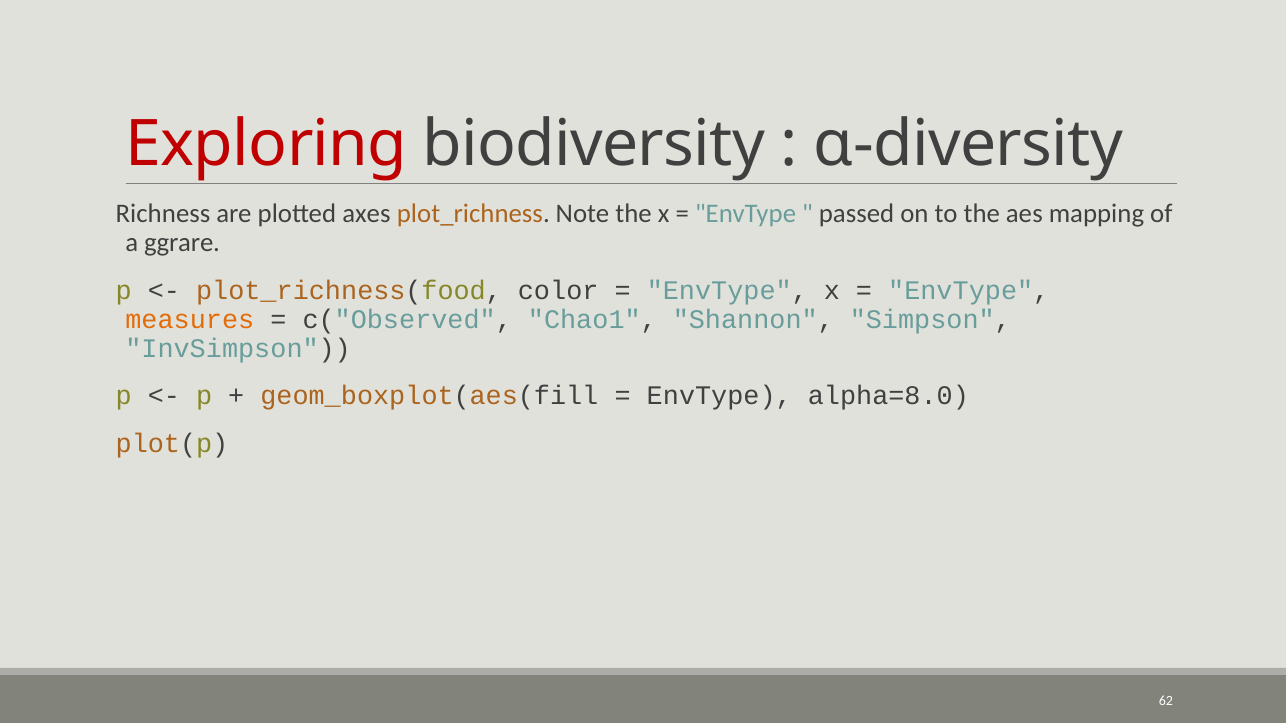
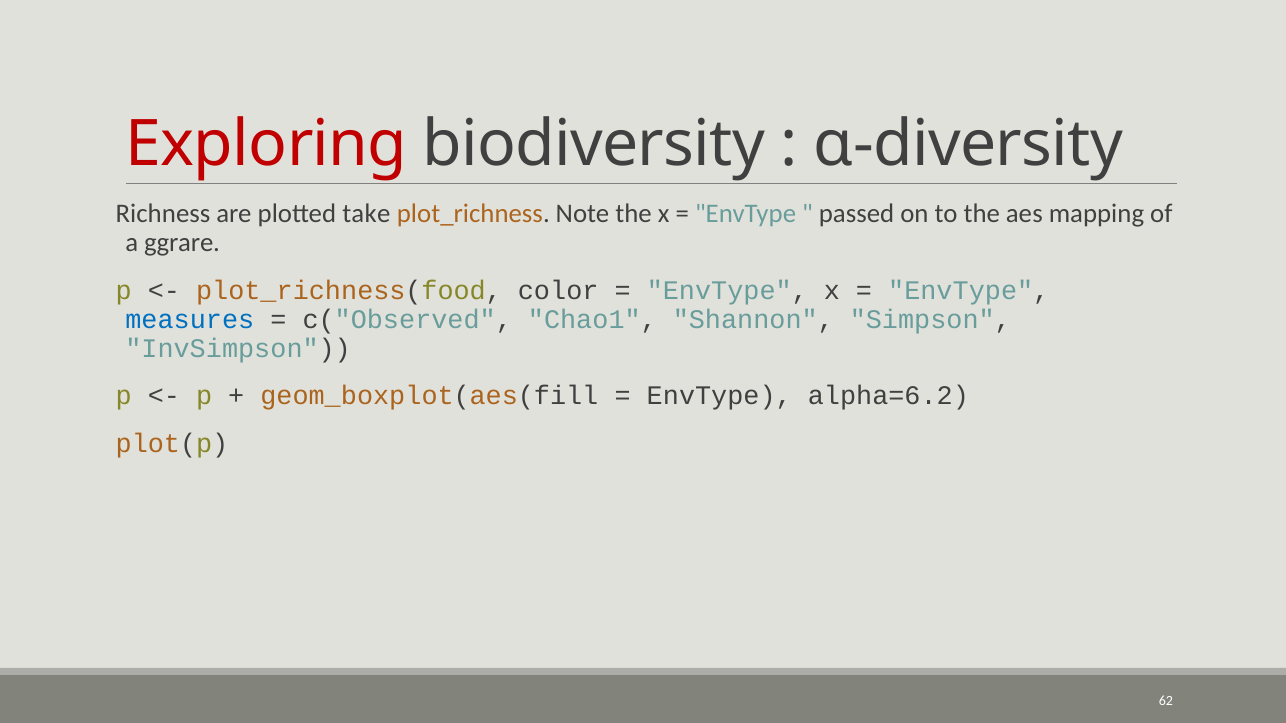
axes: axes -> take (366, 214)
measures colour: orange -> blue (190, 320)
alpha=8.0: alpha=8.0 -> alpha=6.2 (888, 396)
